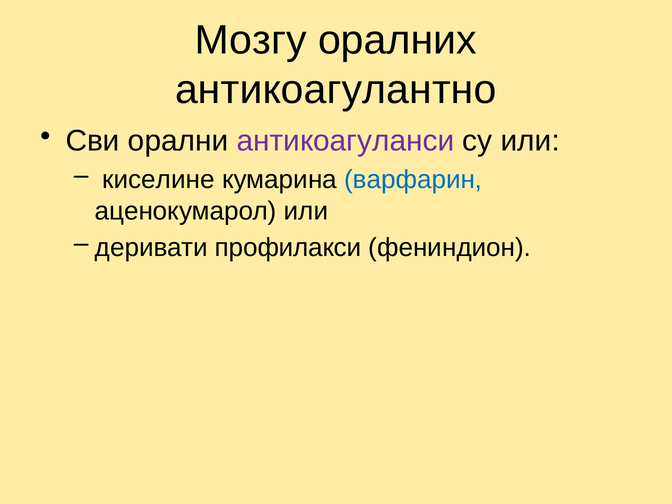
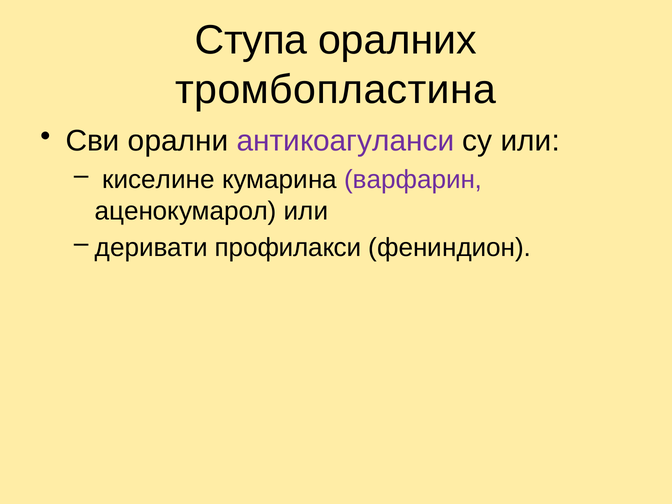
Мозгу: Мозгу -> Ступа (251, 40)
антикоагулантно: антикоагулантно -> тромбопластина (336, 90)
варфарин colour: blue -> purple (413, 180)
